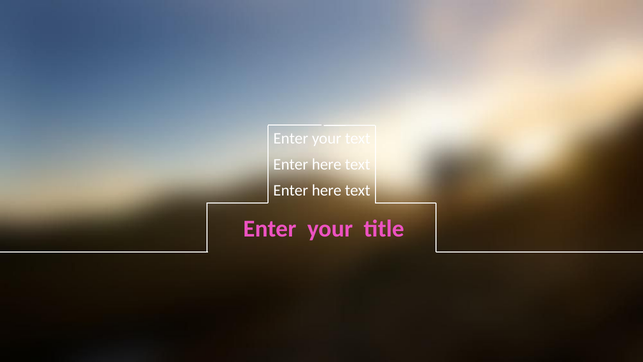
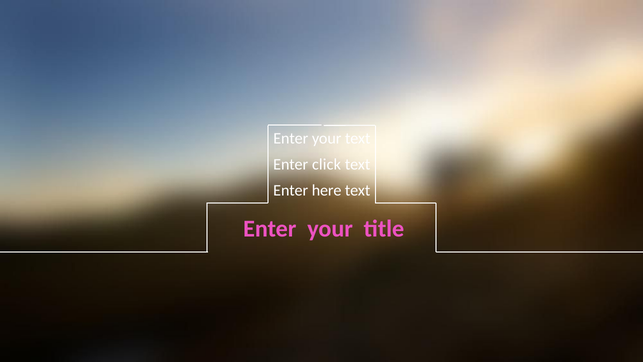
here: here -> click (326, 164)
